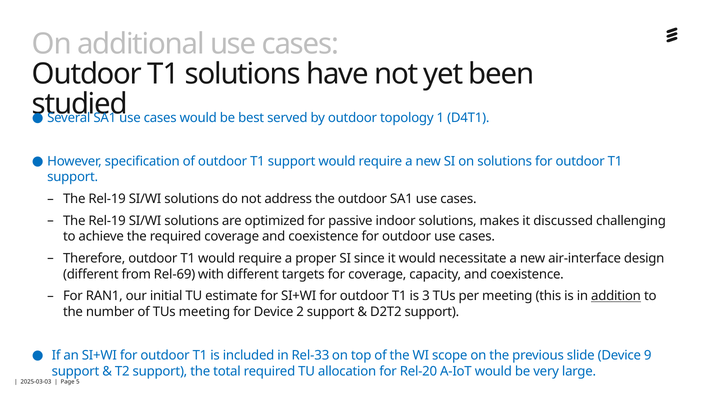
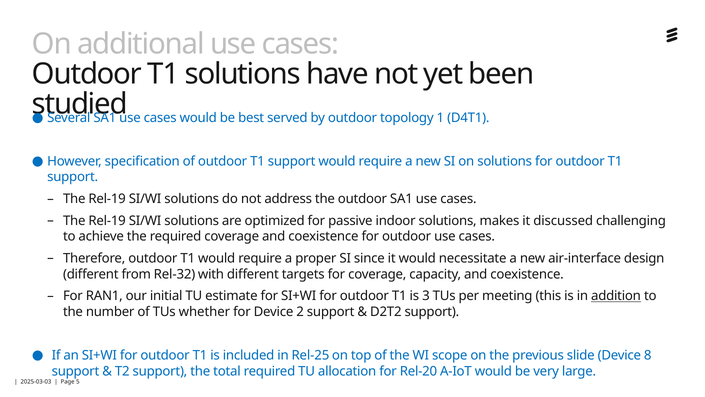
Rel-69: Rel-69 -> Rel-32 (175, 274)
TUs meeting: meeting -> whether (204, 311)
Rel-33: Rel-33 -> Rel-25 (310, 355)
9: 9 -> 8 (648, 355)
